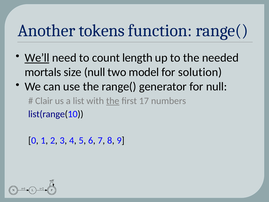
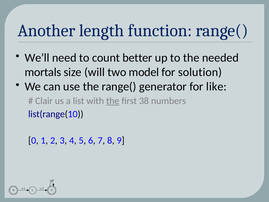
tokens: tokens -> length (102, 31)
We’ll underline: present -> none (37, 58)
length: length -> better (137, 58)
size null: null -> will (95, 72)
for null: null -> like (216, 86)
17: 17 -> 38 (144, 101)
